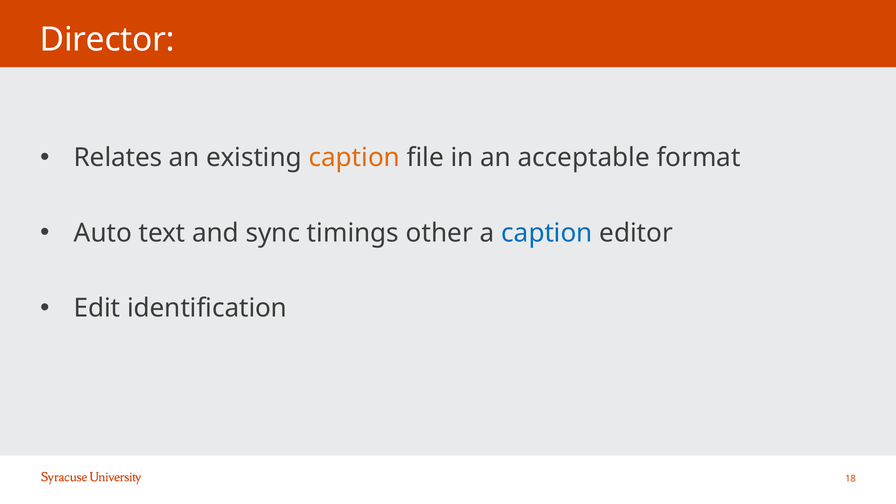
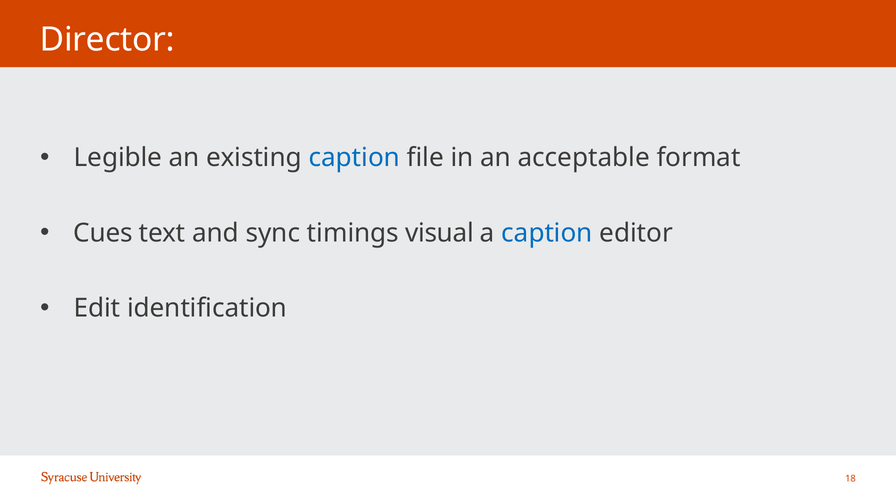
Relates: Relates -> Legible (118, 158)
caption colour: orange -> blue (354, 158)
Auto: Auto -> Cues (103, 233)
other: other -> visual (440, 233)
